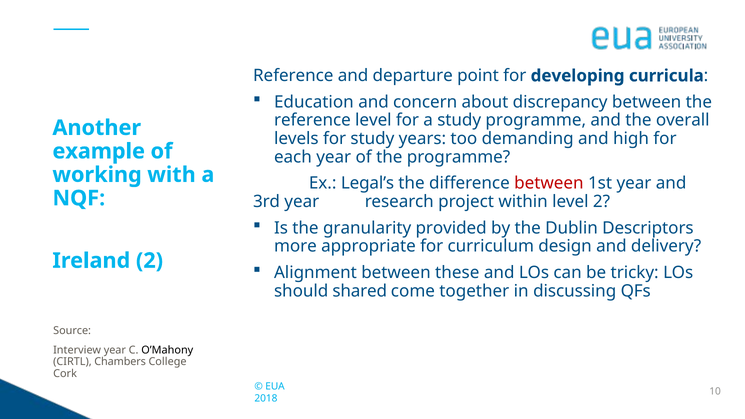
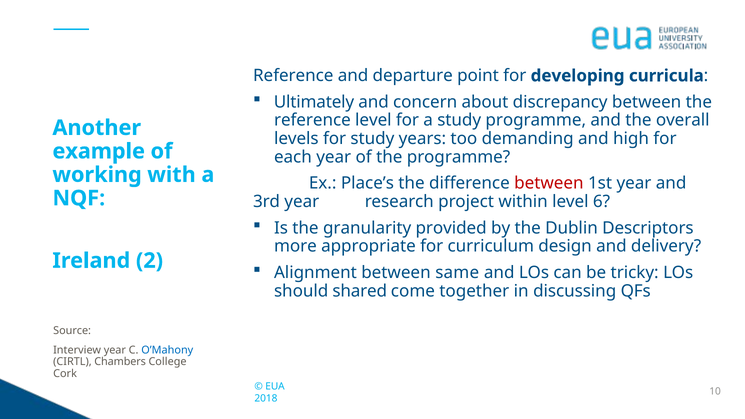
Education: Education -> Ultimately (314, 102)
Legal’s: Legal’s -> Place’s (367, 183)
level 2: 2 -> 6 (602, 202)
these: these -> same (457, 273)
O’Mahony colour: black -> blue (167, 350)
